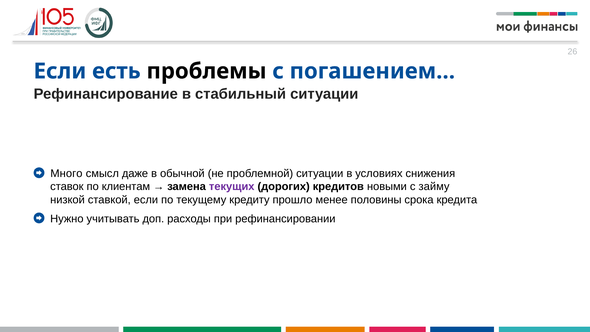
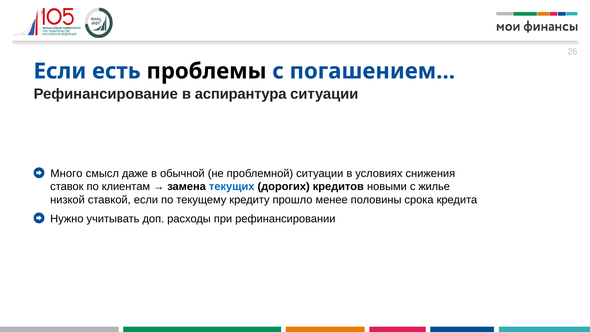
стабильный: стабильный -> аспирантура (241, 94)
текущих colour: purple -> blue (232, 187)
займу: займу -> жилье (434, 187)
